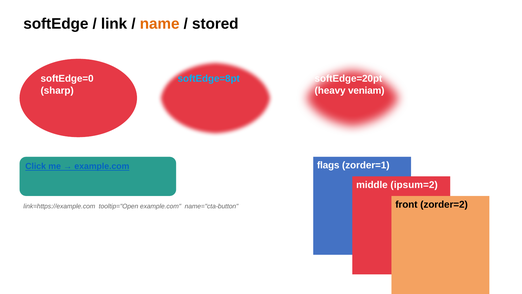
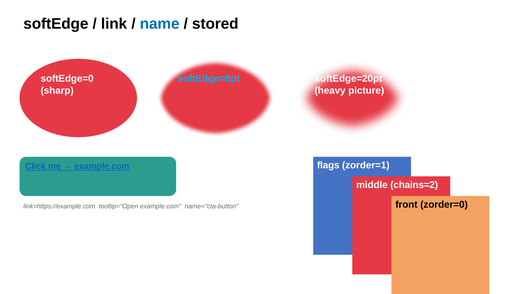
name colour: orange -> blue (160, 24)
veniam: veniam -> picture (366, 90)
ipsum=2: ipsum=2 -> chains=2 (414, 185)
zorder=2: zorder=2 -> zorder=0 (444, 204)
